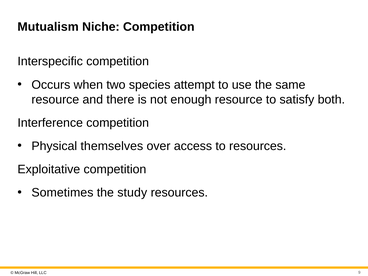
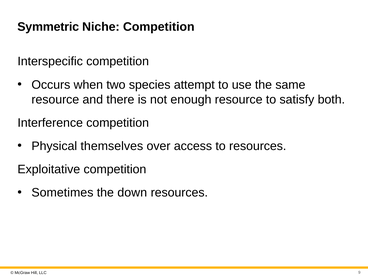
Mutualism: Mutualism -> Symmetric (48, 27)
study: study -> down (132, 193)
